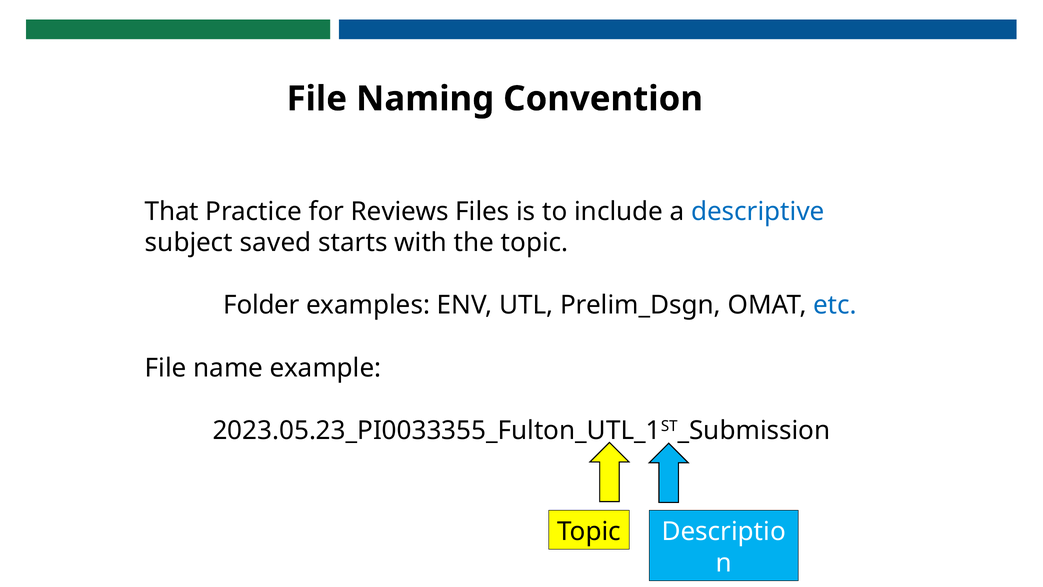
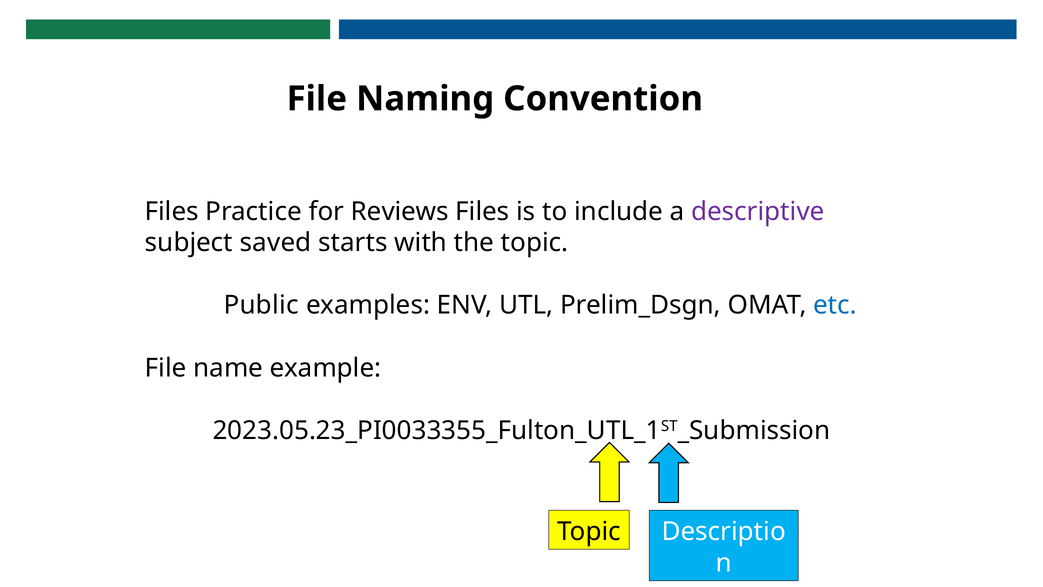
That: That -> Files (172, 211)
descriptive colour: blue -> purple (758, 211)
Folder: Folder -> Public (261, 305)
